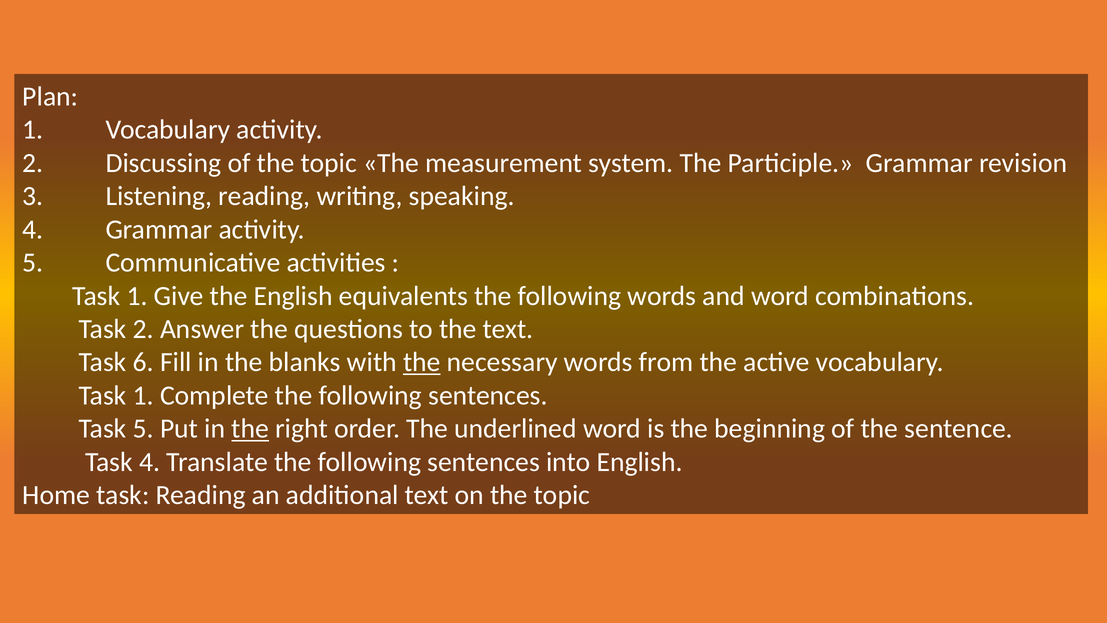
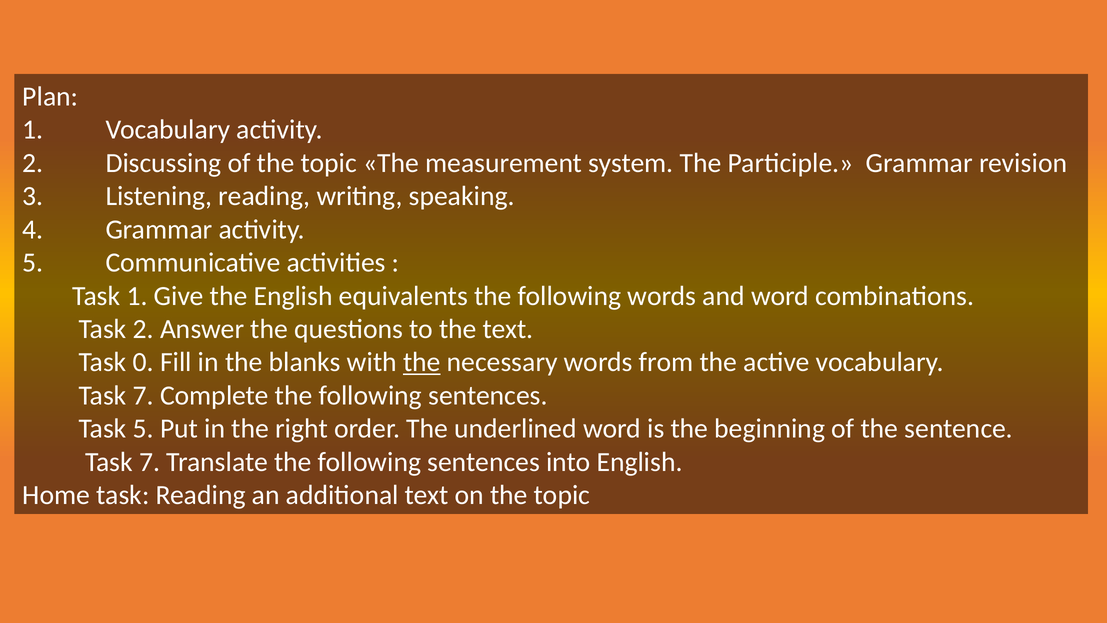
6: 6 -> 0 (143, 362)
1: 1 -> 7 (143, 395)
the underline: present -> none (250, 429)
4: 4 -> 7 (150, 462)
